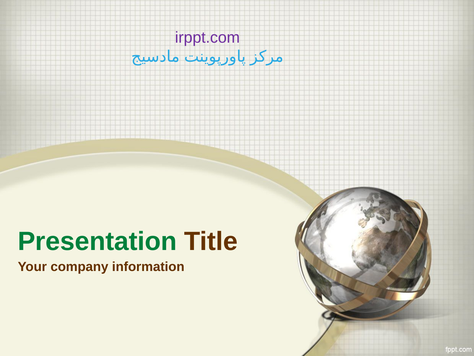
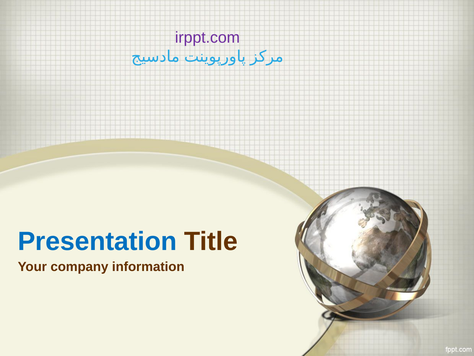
Presentation colour: green -> blue (97, 241)
